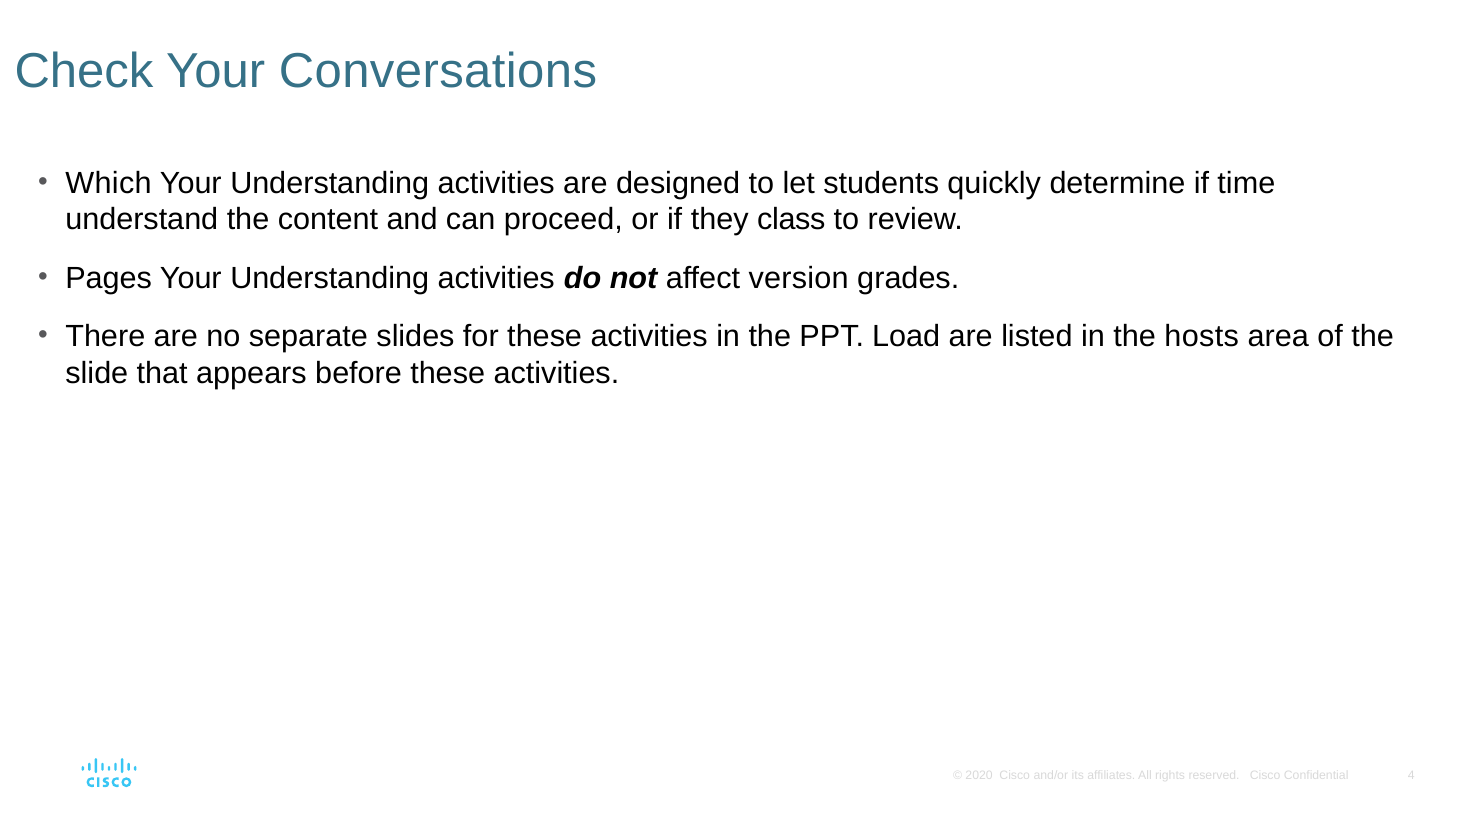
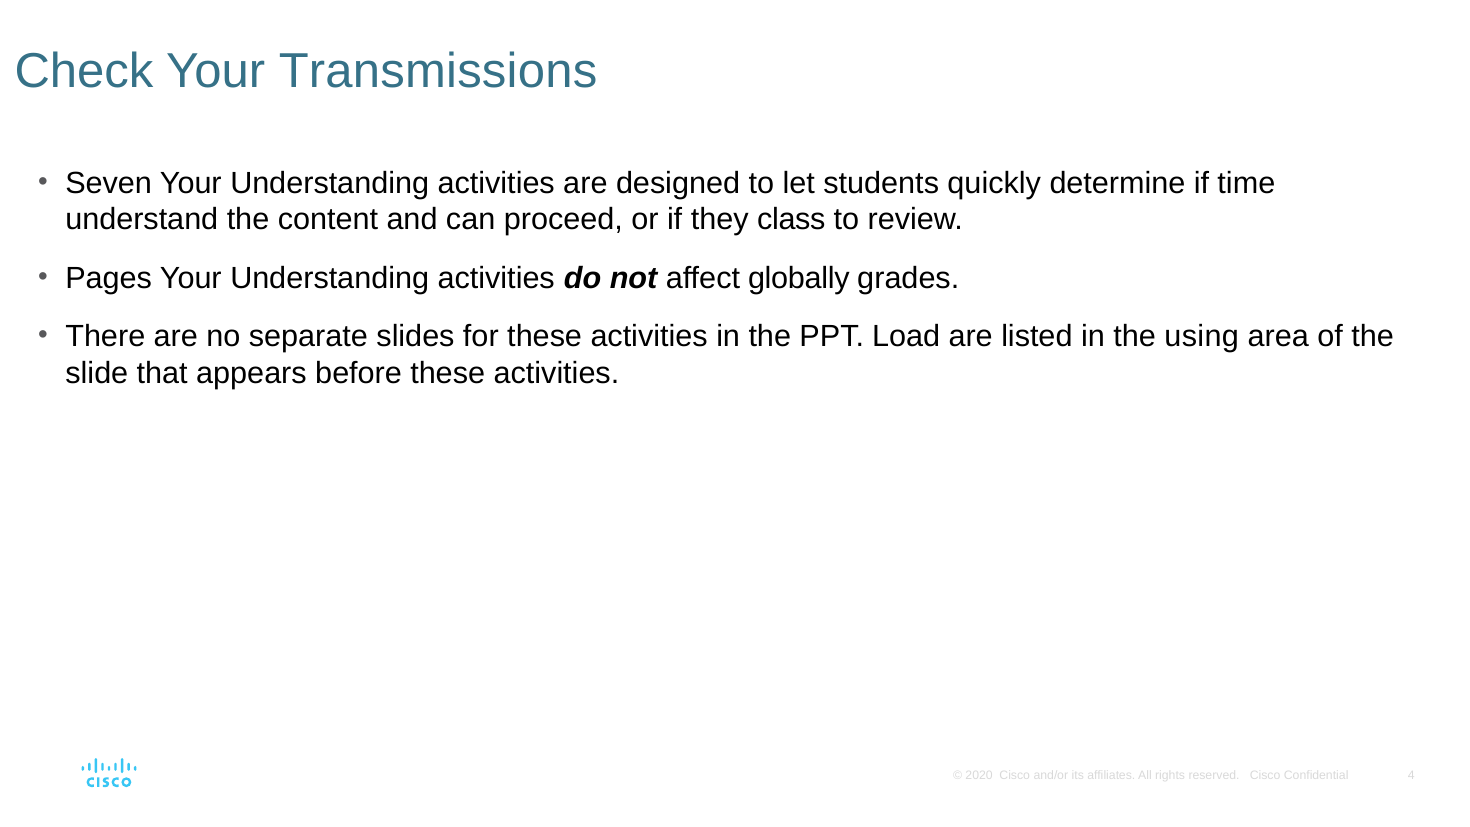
Conversations: Conversations -> Transmissions (438, 71)
Which: Which -> Seven (109, 183)
version: version -> globally (799, 278)
hosts: hosts -> using (1202, 336)
